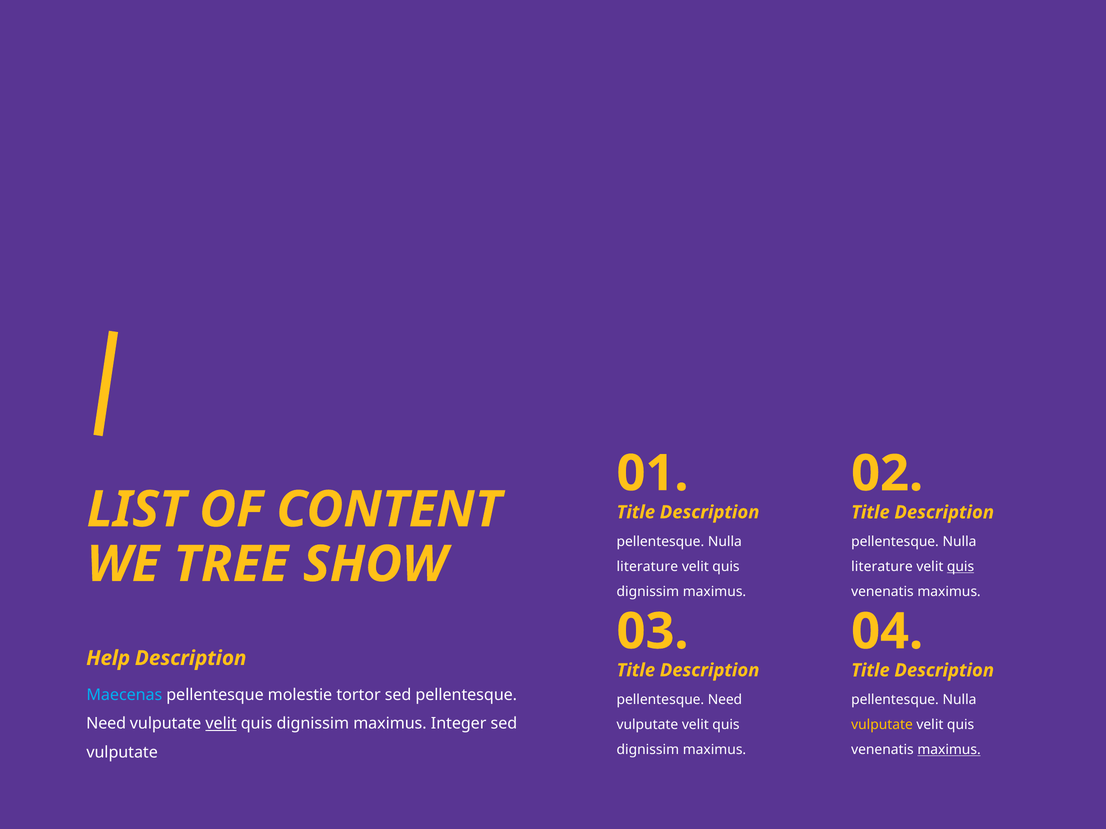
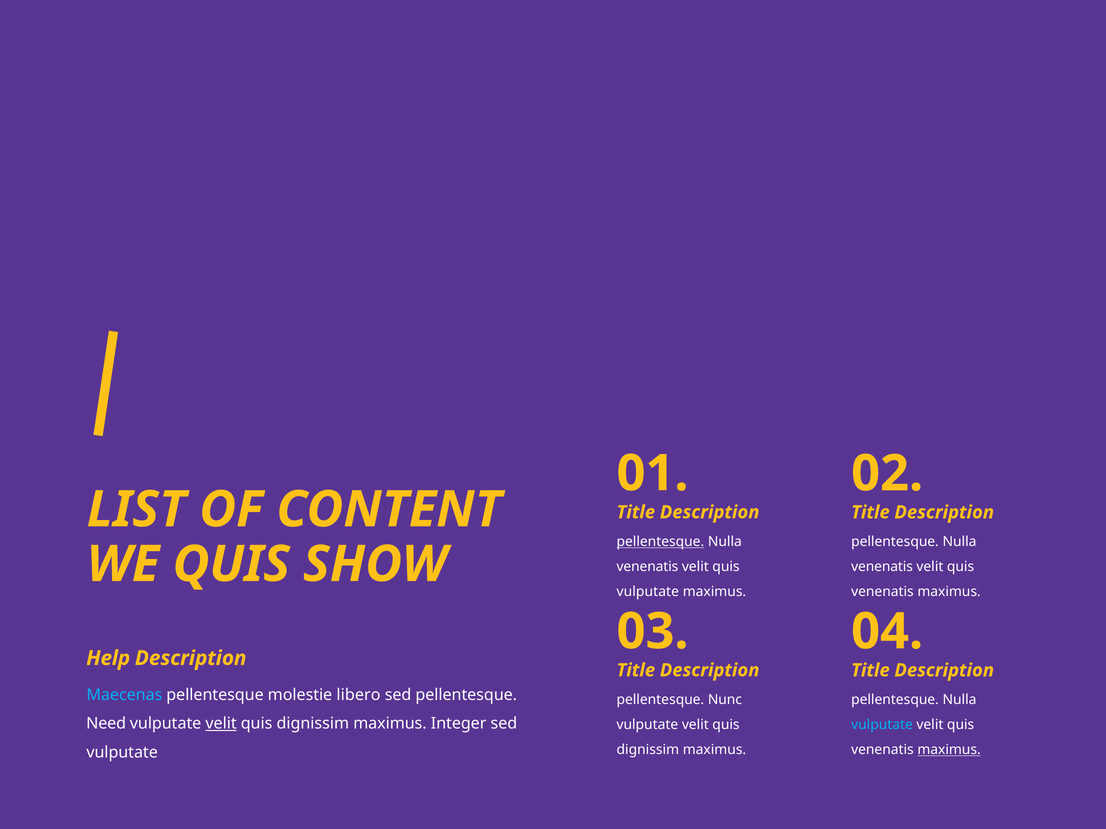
pellentesque underline: none -> present (660, 542)
WE TREE: TREE -> QUIS (231, 565)
literature: literature -> venenatis (647, 567)
literature: literature -> venenatis (882, 567)
quis underline: present -> none (961, 567)
dignissim: dignissim -> vulputate (648, 592)
tortor: tortor -> libero (358, 695)
Need: Need -> Nunc (725, 700)
vulputate colour: yellow -> light blue (882, 725)
